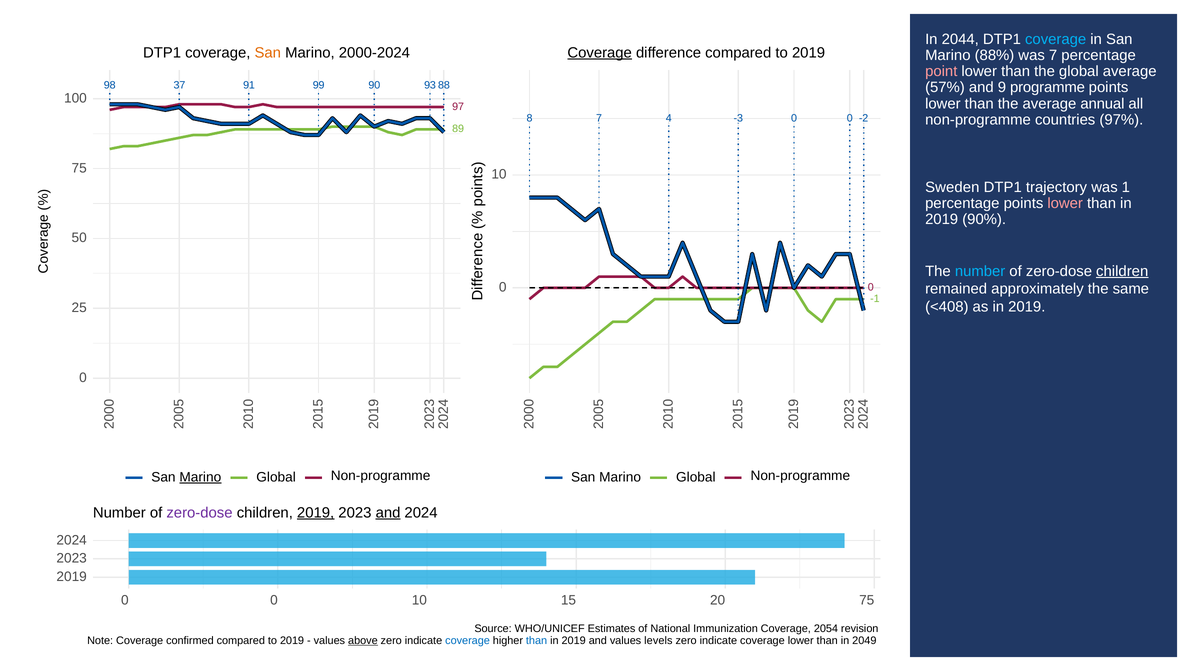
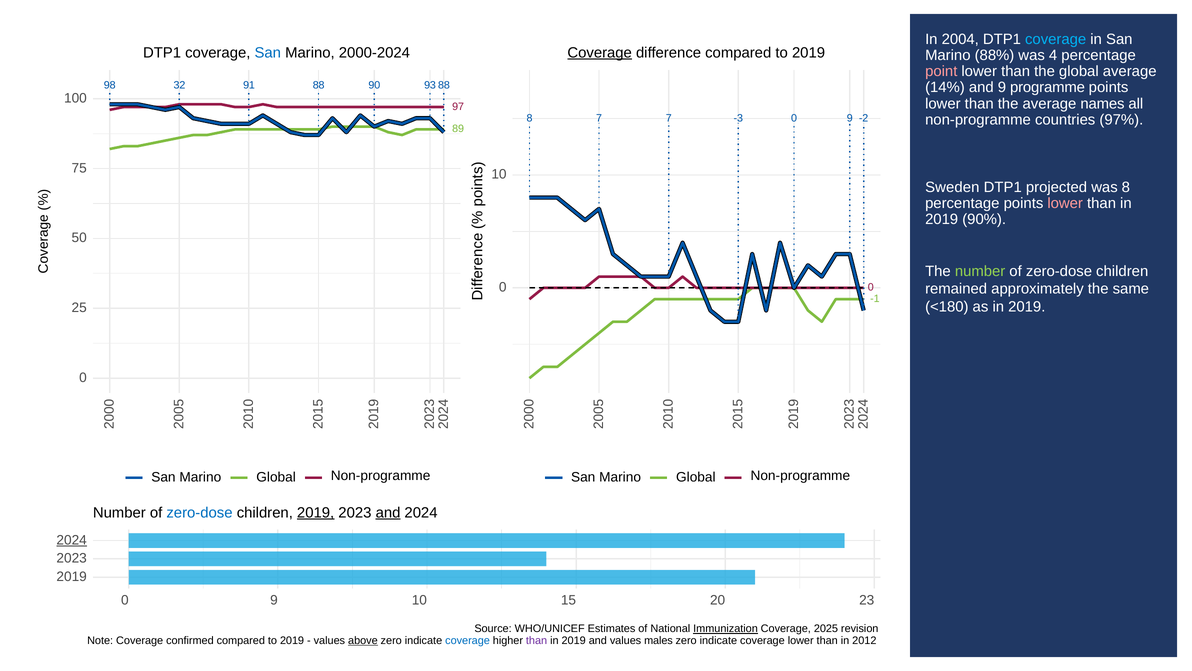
2044: 2044 -> 2004 (960, 39)
San colour: orange -> blue (268, 53)
was 7: 7 -> 4 (1053, 55)
37: 37 -> 32 (179, 85)
99: 99 -> 88 (319, 85)
57%: 57% -> 14% (945, 87)
annual: annual -> names (1102, 104)
7 4: 4 -> 7 (669, 118)
-3 0 0: 0 -> 9 (850, 118)
trajectory: trajectory -> projected (1057, 187)
was 1: 1 -> 8 (1126, 187)
number colour: light blue -> light green (980, 271)
children underline: present -> none (1122, 271)
<408: <408 -> <180 (947, 307)
Marino underline: present -> none (200, 477)
zero-dose colour: purple -> blue (200, 512)
2024 underline: none -> present (72, 540)
0: 0 -> 9 (274, 600)
20 75: 75 -> 23 (867, 600)
Immunization underline: none -> present (726, 628)
2054: 2054 -> 2025 (826, 628)
than colour: blue -> purple (537, 640)
levels: levels -> males (658, 640)
2049: 2049 -> 2012 (864, 640)
